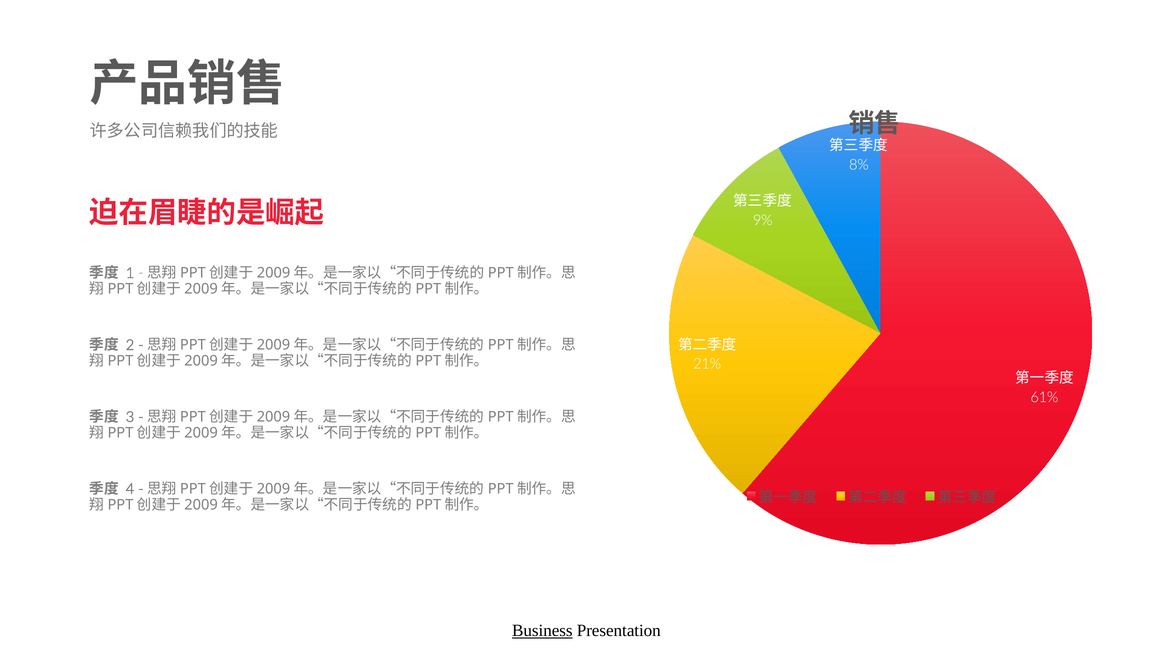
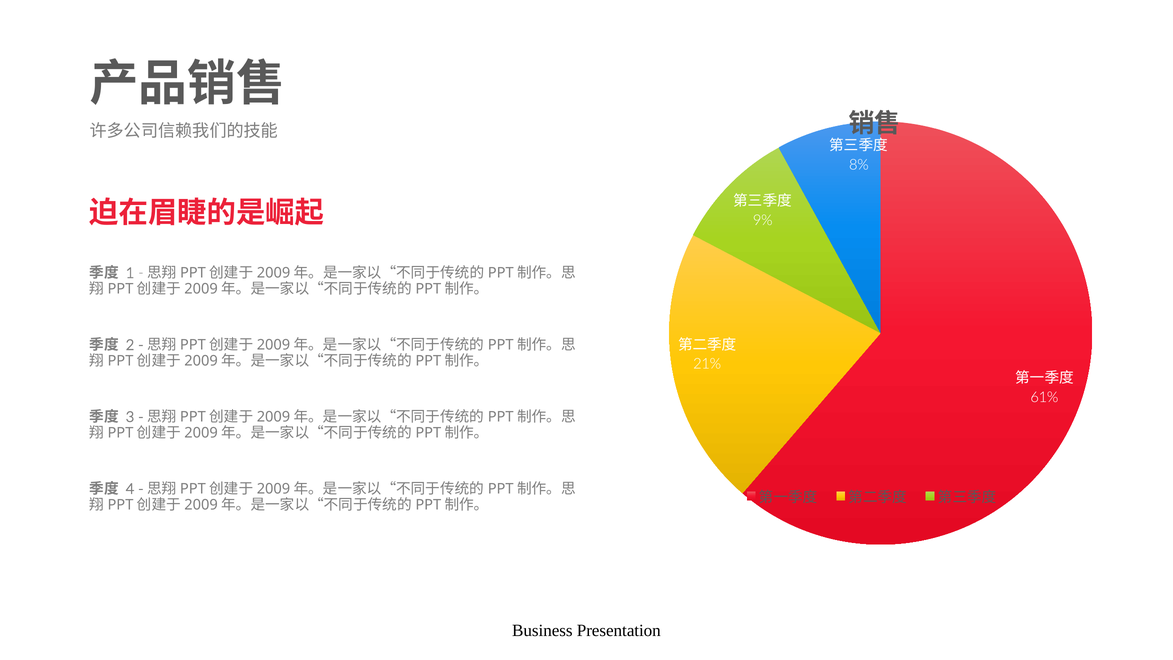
Business underline: present -> none (542, 630)
